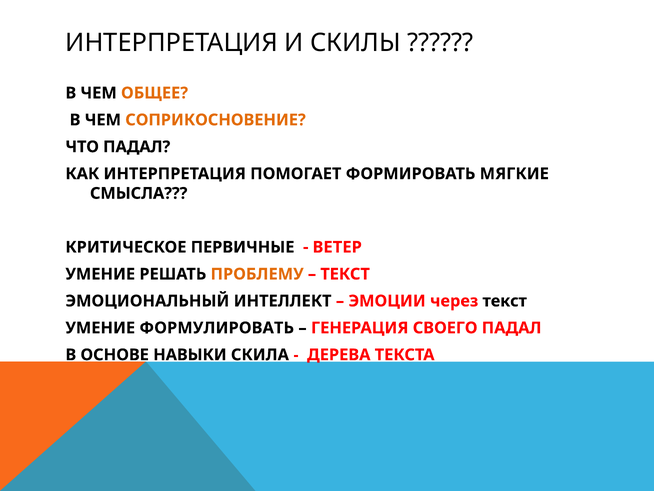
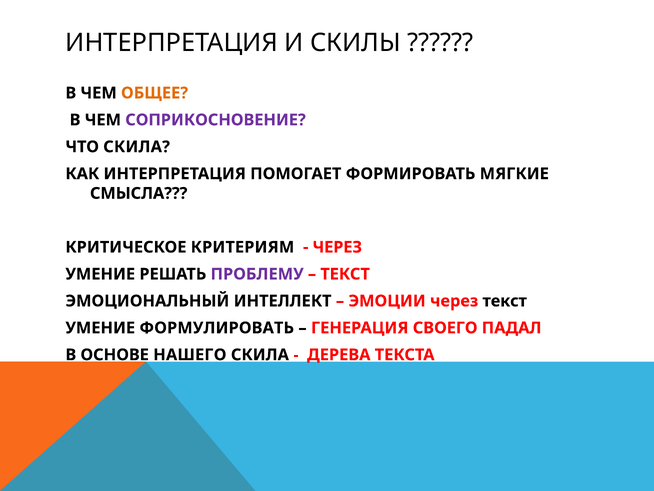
СОПРИКОСНОВЕНИЕ colour: orange -> purple (215, 120)
ЧТО ПАДАЛ: ПАДАЛ -> СКИЛА (137, 147)
ПЕРВИЧНЫЕ: ПЕРВИЧНЫЕ -> КРИТЕРИЯМ (242, 247)
ВЕТЕР: ВЕТЕР -> ЧЕРЕЗ (337, 247)
ПРОБЛЕМУ colour: orange -> purple (257, 274)
НАВЫКИ: НАВЫКИ -> НАШЕГО (190, 354)
